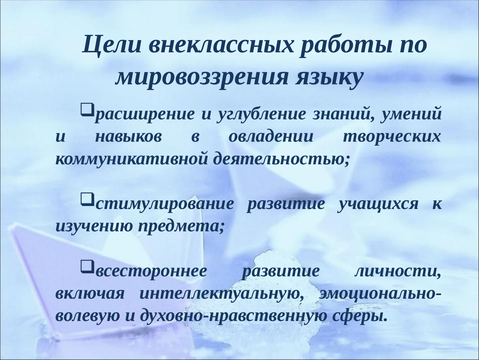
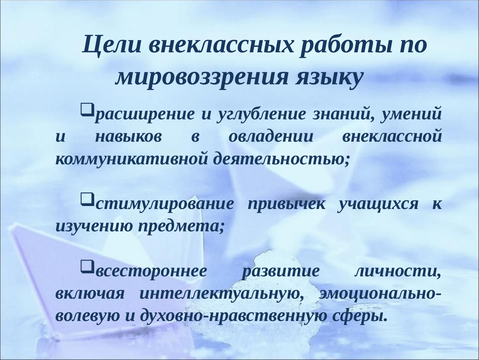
творческих: творческих -> внеклассной (393, 136)
развитие: развитие -> привычек (287, 203)
